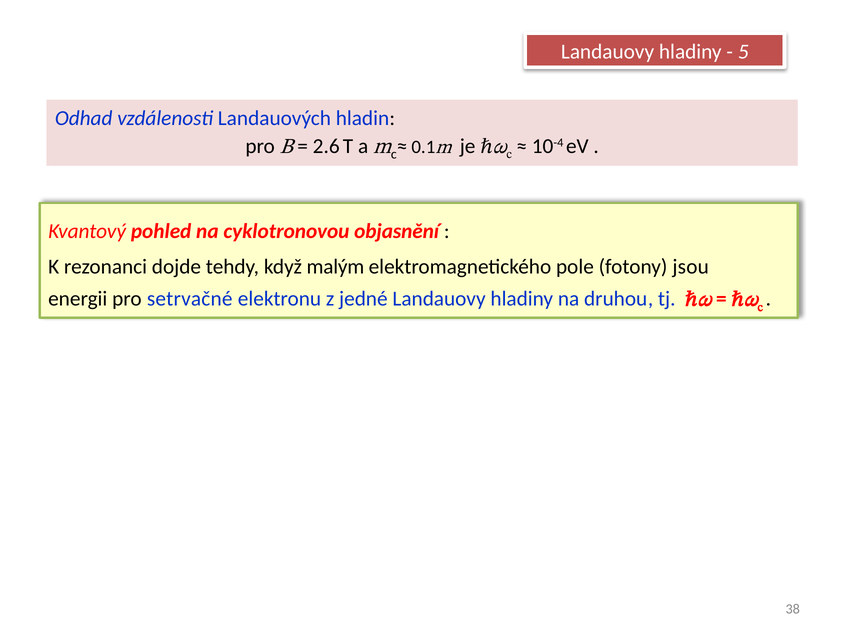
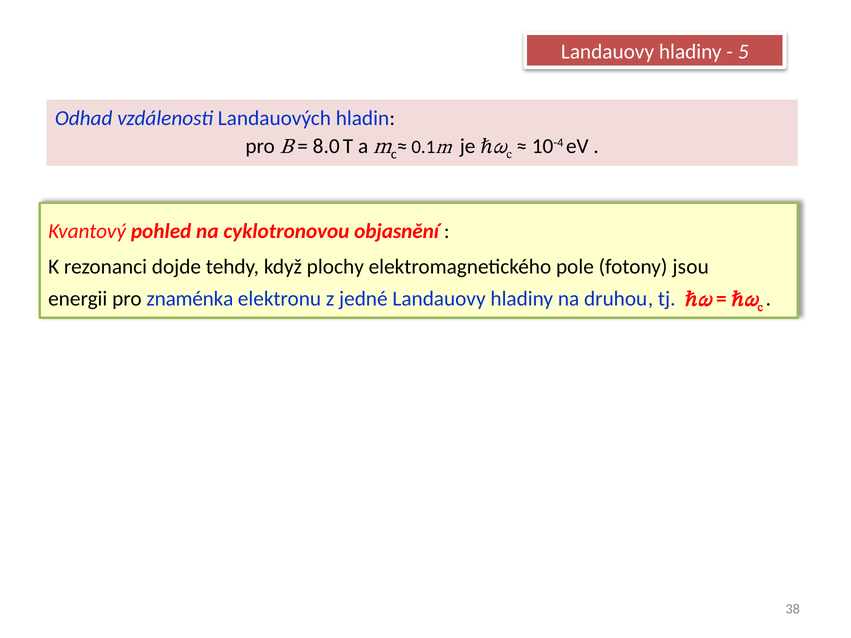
2.6: 2.6 -> 8.0 (326, 146)
malým: malým -> plochy (335, 267)
setrvačné: setrvačné -> znaménka (190, 299)
